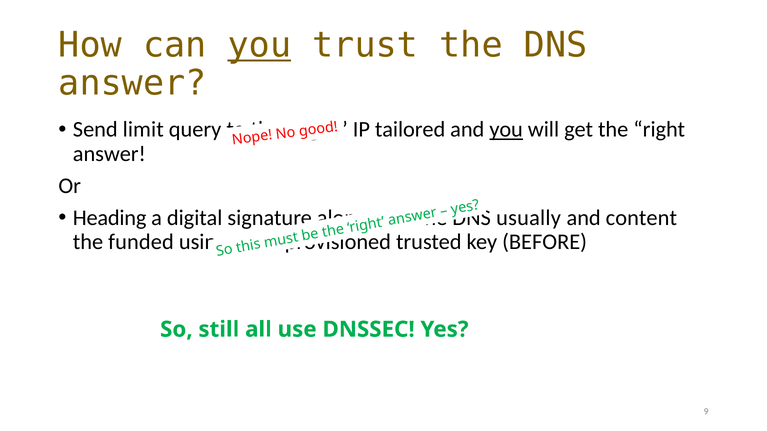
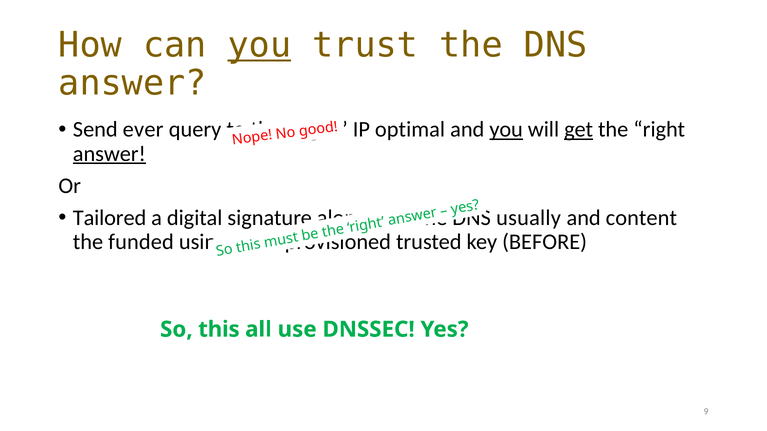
limit: limit -> ever (143, 130)
tailored: tailored -> optimal (410, 130)
get underline: none -> present (579, 130)
answer underline: none -> present (109, 154)
Heading: Heading -> Tailored (110, 218)
still: still -> this (219, 330)
